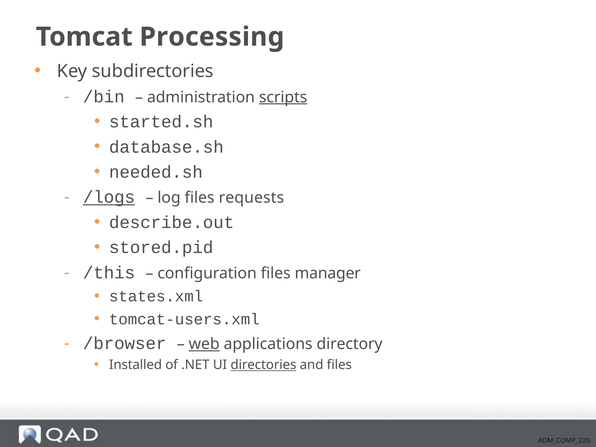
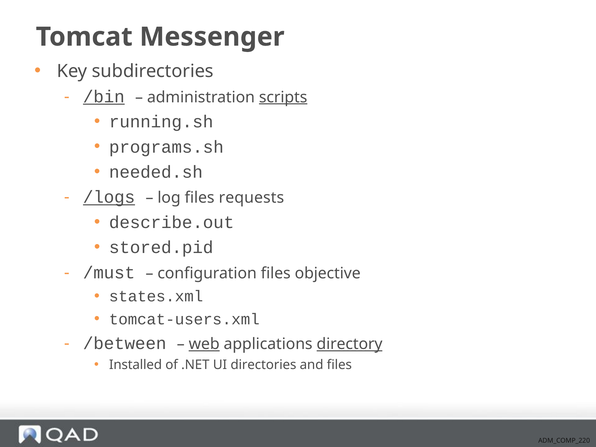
Processing: Processing -> Messenger (212, 37)
/bin underline: none -> present (104, 97)
started.sh: started.sh -> running.sh (161, 122)
database.sh: database.sh -> programs.sh (166, 147)
/this: /this -> /must (109, 273)
manager: manager -> objective (328, 273)
/browser: /browser -> /between (125, 344)
directory underline: none -> present (350, 344)
directories underline: present -> none (263, 365)
